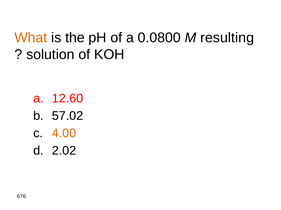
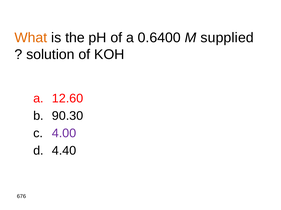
0.0800: 0.0800 -> 0.6400 (159, 38)
resulting: resulting -> supplied (227, 38)
57.02: 57.02 -> 90.30 (68, 116)
4.00 colour: orange -> purple (64, 134)
2.02: 2.02 -> 4.40 (64, 151)
